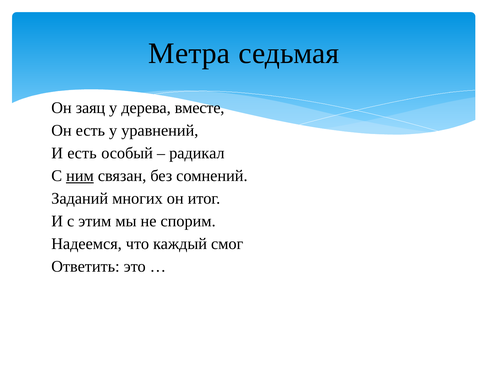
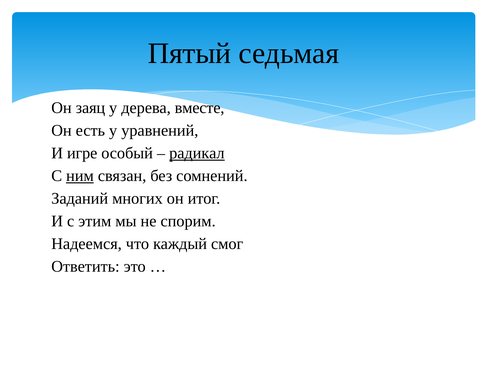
Метра: Метра -> Пятый (189, 53)
И есть: есть -> игре (82, 153)
радикал underline: none -> present (197, 153)
